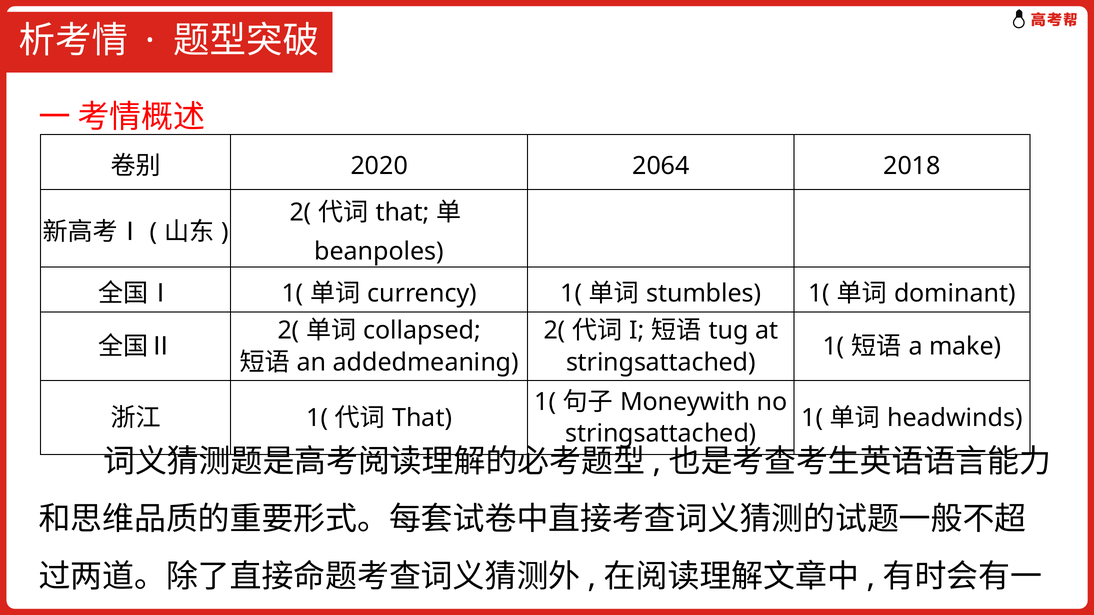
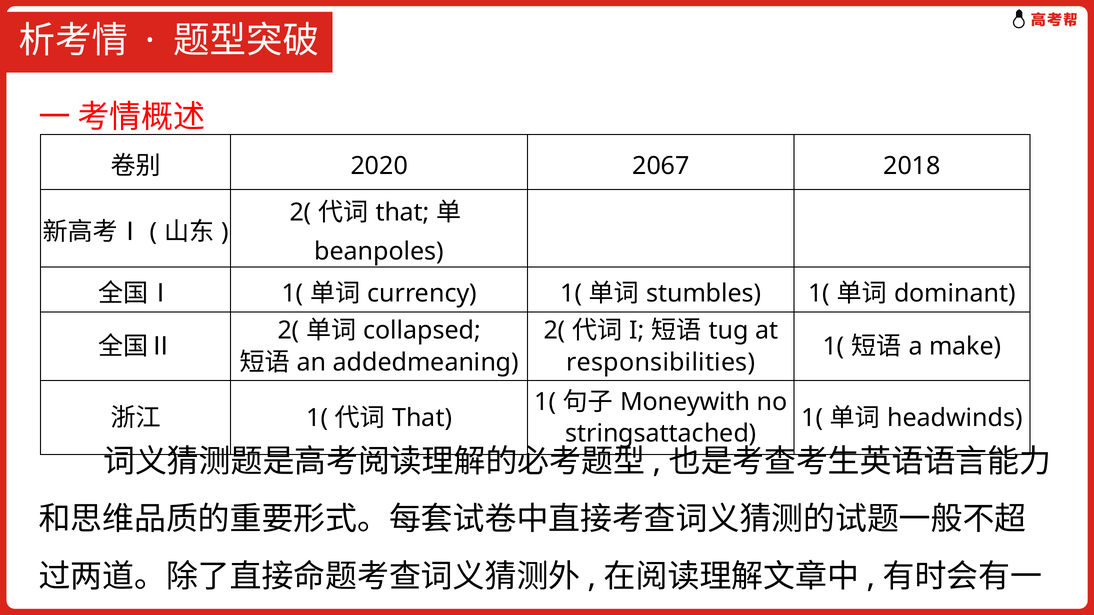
2064: 2064 -> 2067 (661, 166)
stringsattached: stringsattached -> responsibilities (661, 363)
